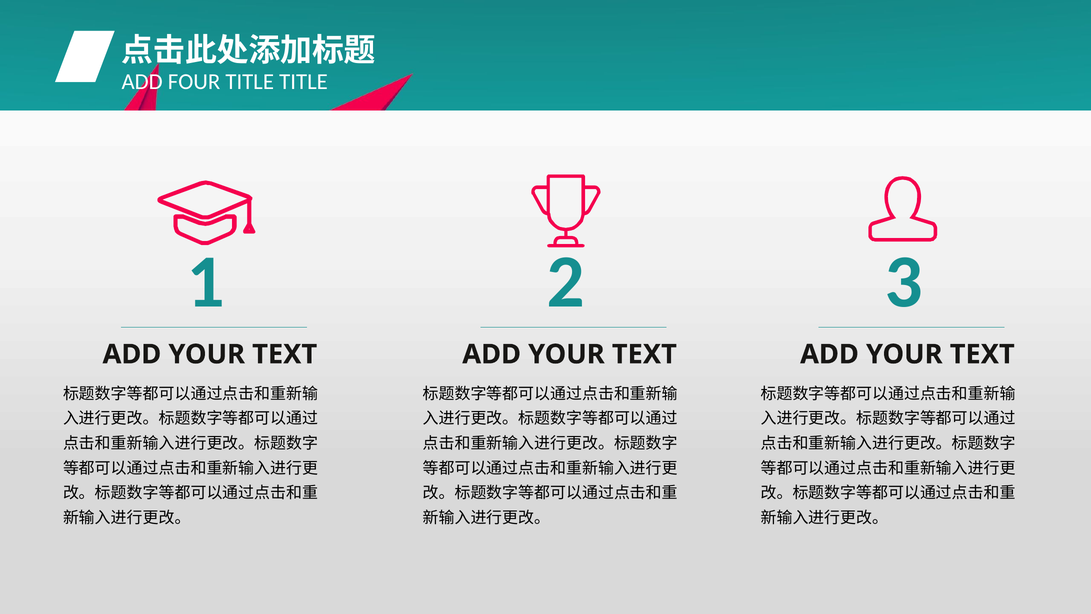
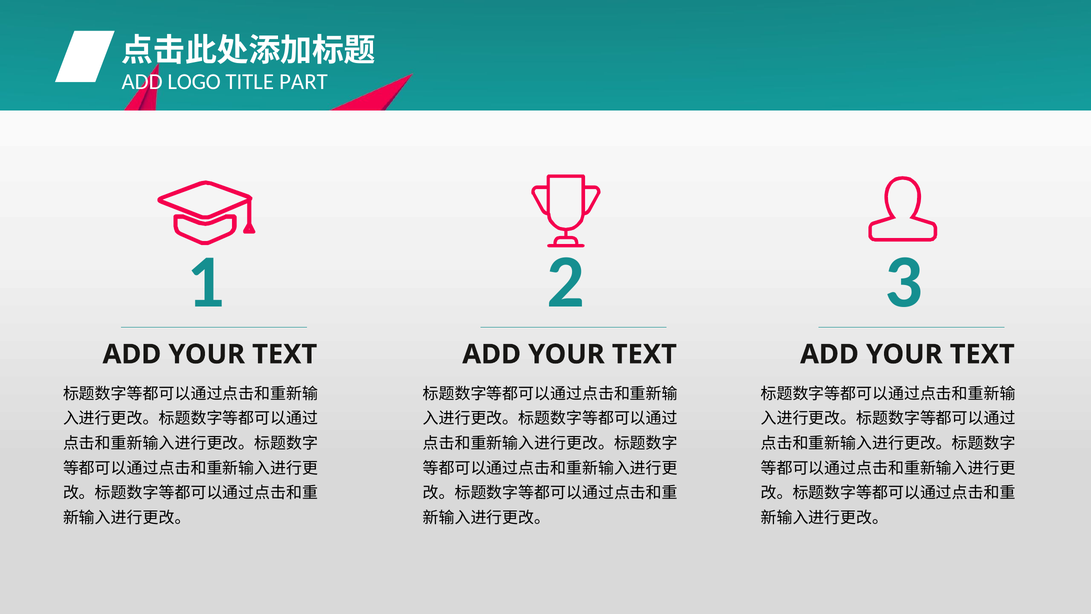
FOUR: FOUR -> LOGO (194, 82)
TITLE TITLE: TITLE -> PART (303, 82)
